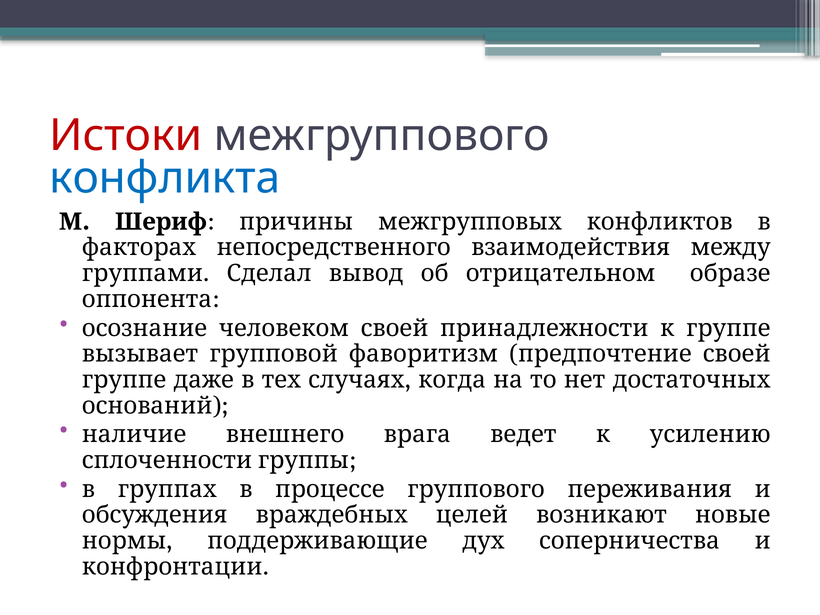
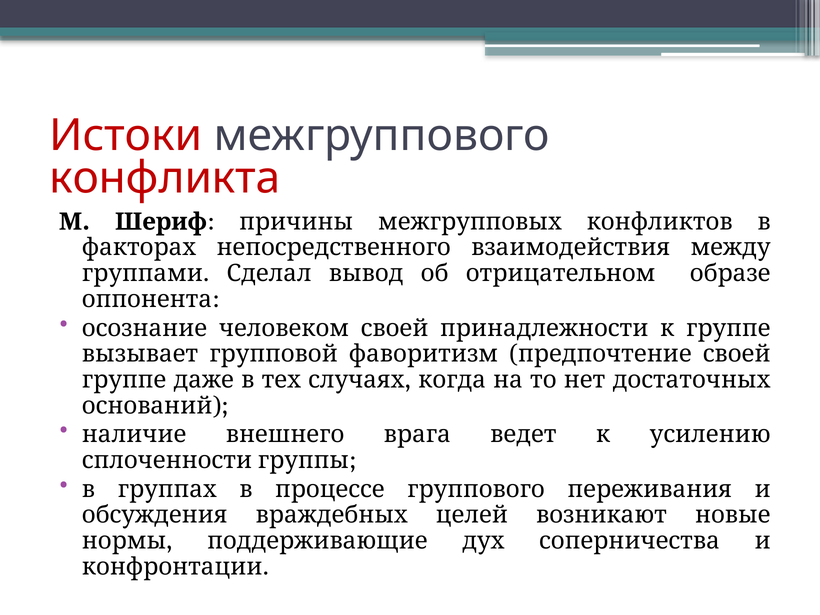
конфликта colour: blue -> red (165, 178)
